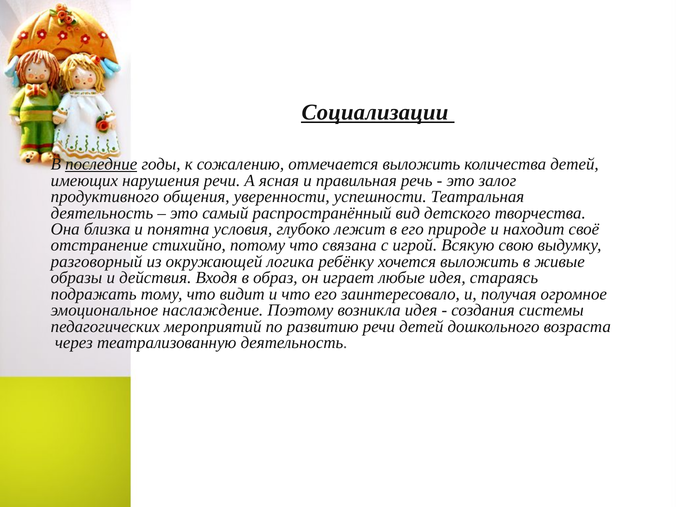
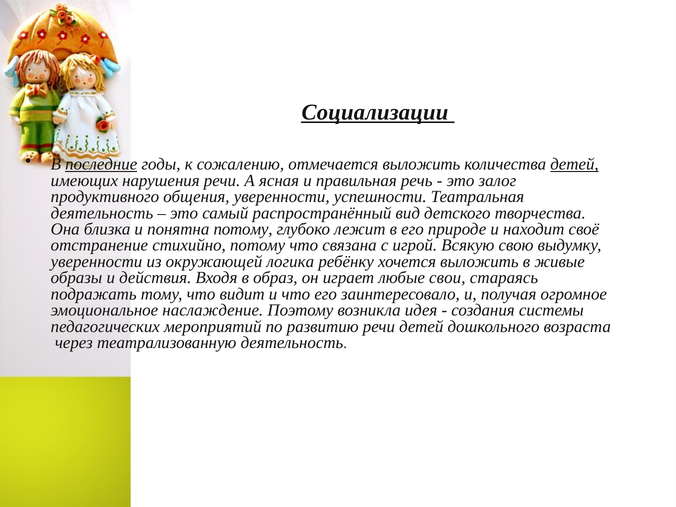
детей underline: none -> present (575, 164)
понятна условия: условия -> потому (243, 229)
разговорный: разговорный -> уверенности (97, 262)
любые идея: идея -> свои (447, 278)
